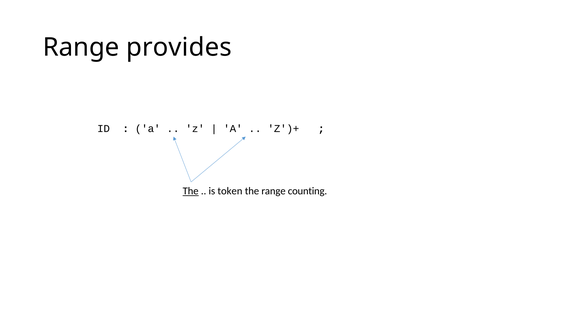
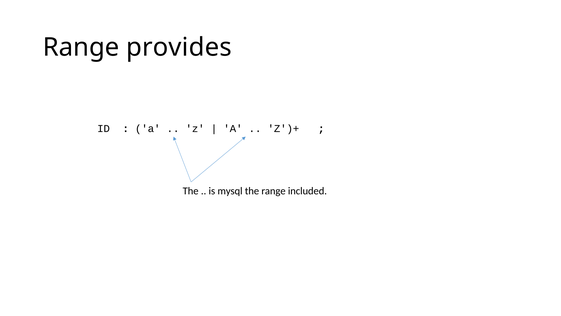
The underline: present -> none (191, 191)
token: token -> mysql (230, 191)
counting: counting -> included (307, 191)
